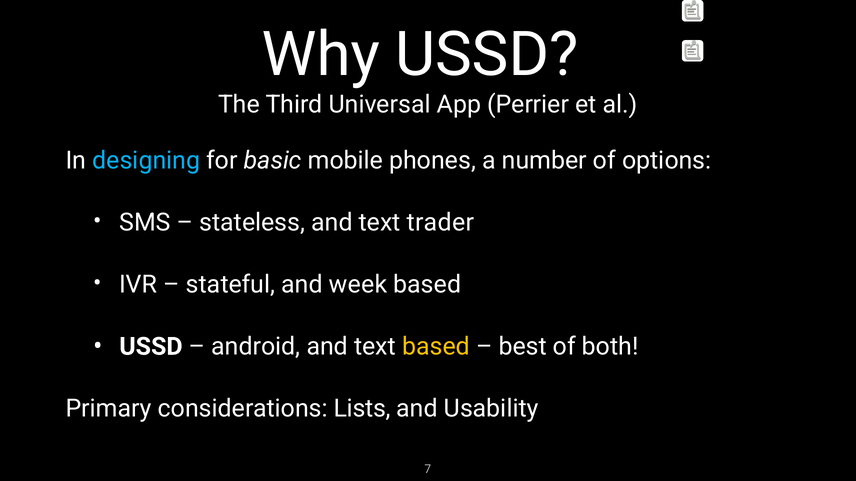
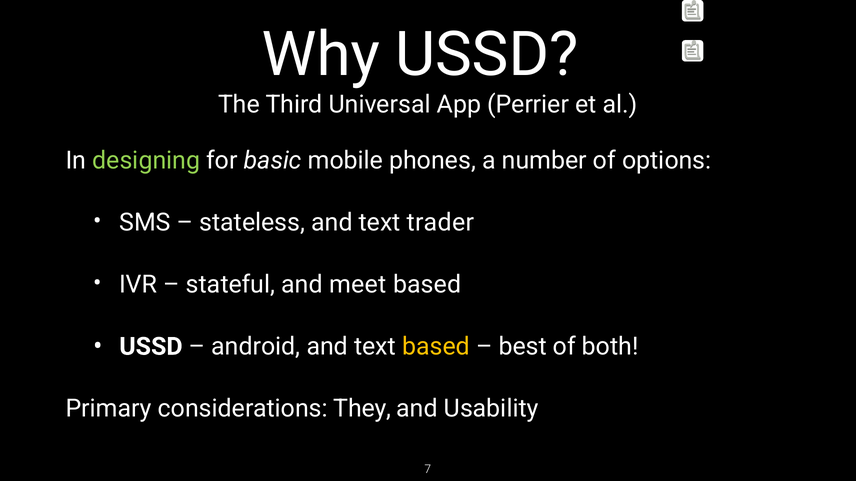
designing colour: light blue -> light green (146, 161)
week: week -> meet (358, 285)
Lists: Lists -> They (362, 409)
